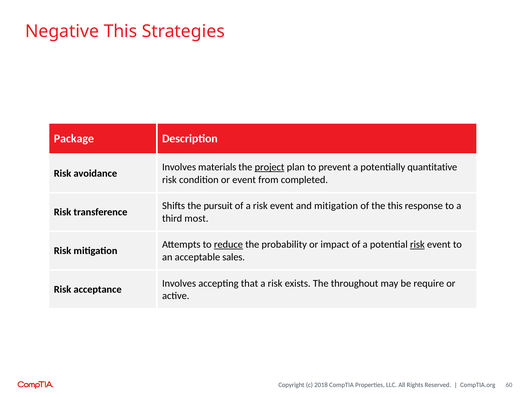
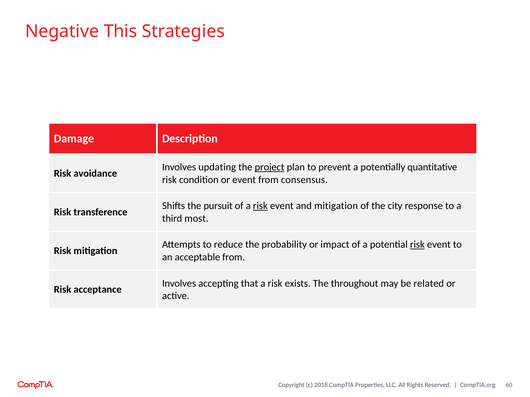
Package: Package -> Damage (74, 139)
materials: materials -> updating (217, 167)
completed: completed -> consensus (304, 180)
risk underline: none -> present (260, 206)
the this: this -> city (395, 206)
reduce underline: present -> none (228, 245)
acceptable sales: sales -> from (234, 257)
require: require -> related (429, 284)
